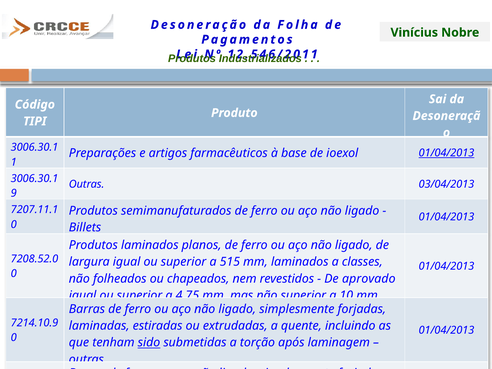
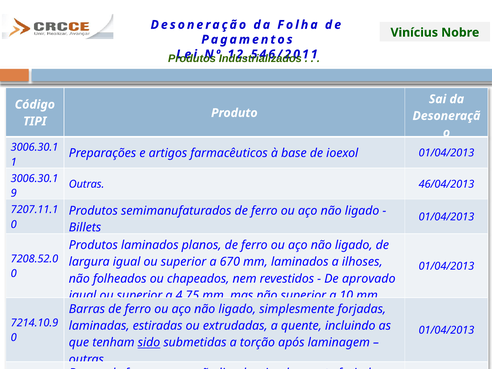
01/04/2013 underline: present -> none (446, 153)
03/04/2013: 03/04/2013 -> 46/04/2013 (446, 184)
515: 515 -> 670 (230, 262)
classes: classes -> ilhoses (362, 262)
